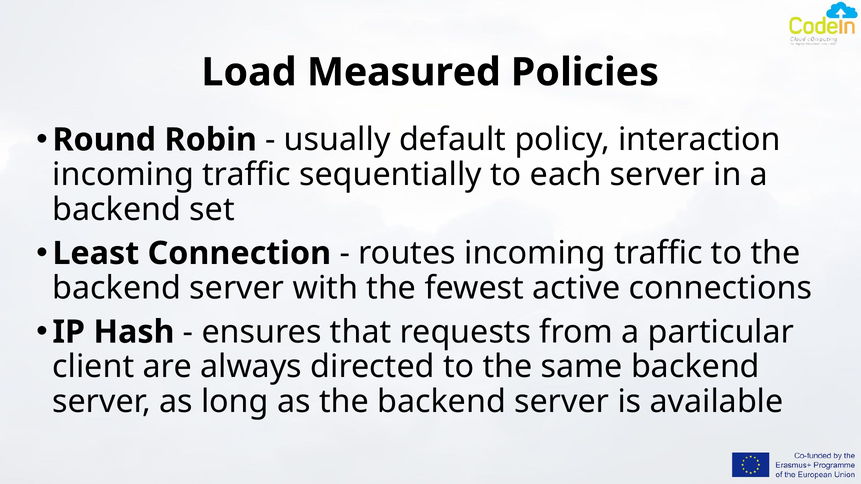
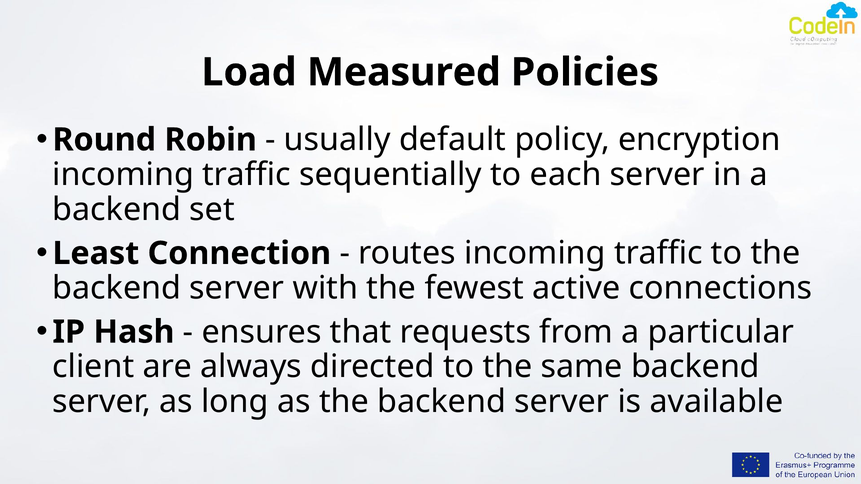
interaction: interaction -> encryption (699, 140)
